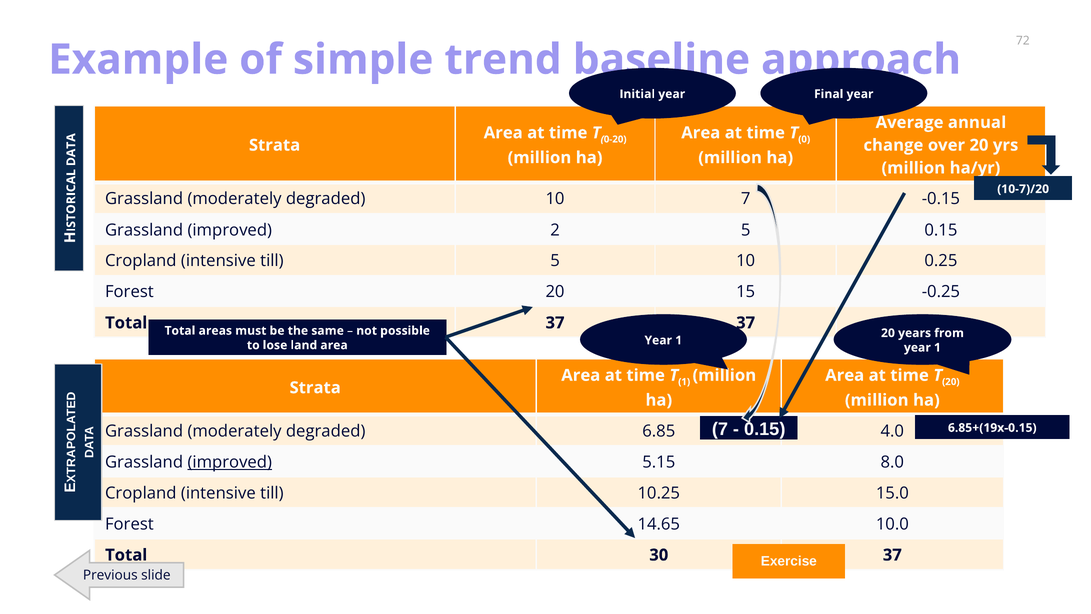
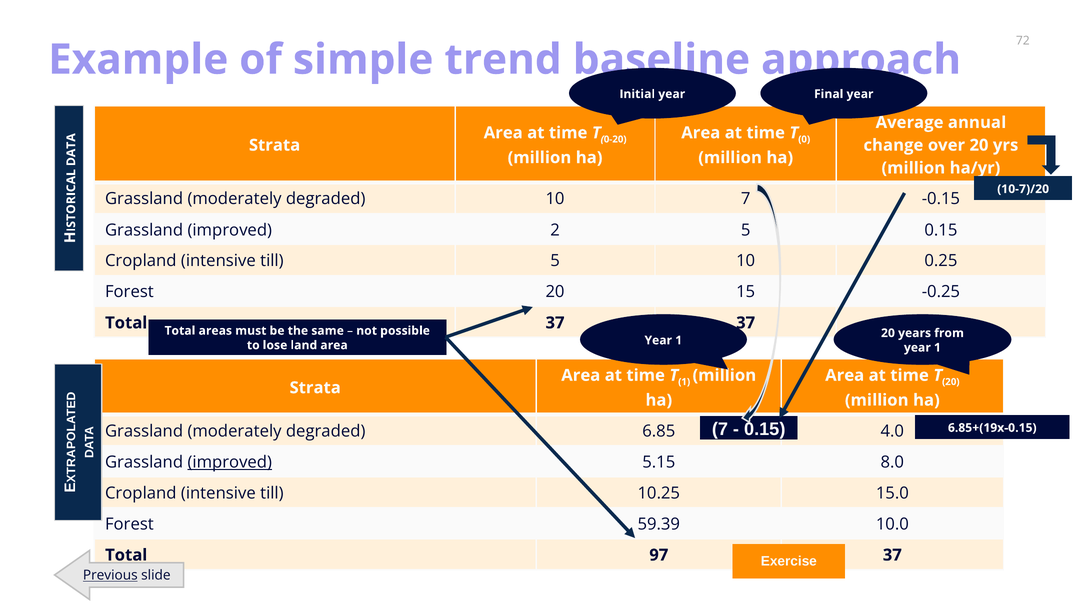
14.65: 14.65 -> 59.39 (659, 524)
30: 30 -> 97 (659, 555)
Previous underline: none -> present (110, 575)
